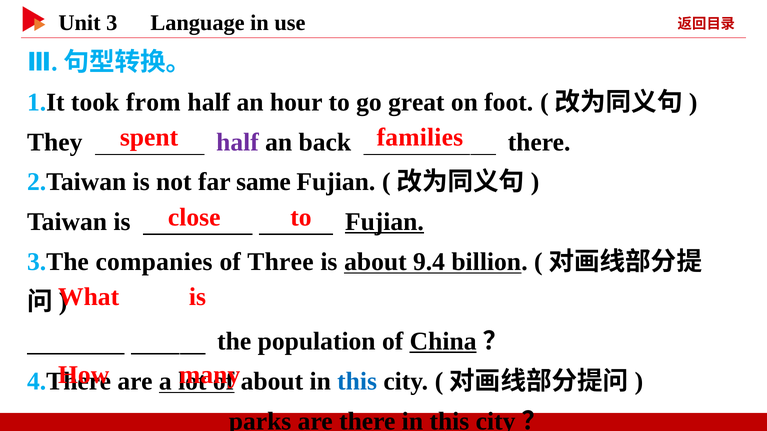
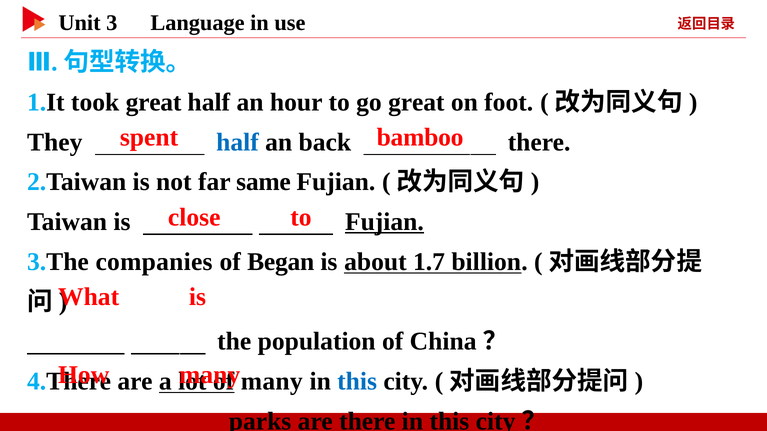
took from: from -> great (154, 102)
families: families -> bamboo (420, 138)
half colour: purple -> blue (238, 142)
Three: Three -> Began (281, 262)
9.4: 9.4 -> 1.7 (429, 262)
China underline: present -> none (443, 342)
about: about -> many (272, 382)
